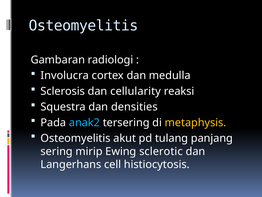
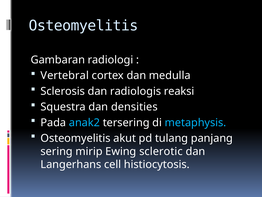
Involucra: Involucra -> Vertebral (65, 75)
cellularity: cellularity -> radiologis (136, 91)
metaphysis colour: yellow -> light blue (196, 122)
